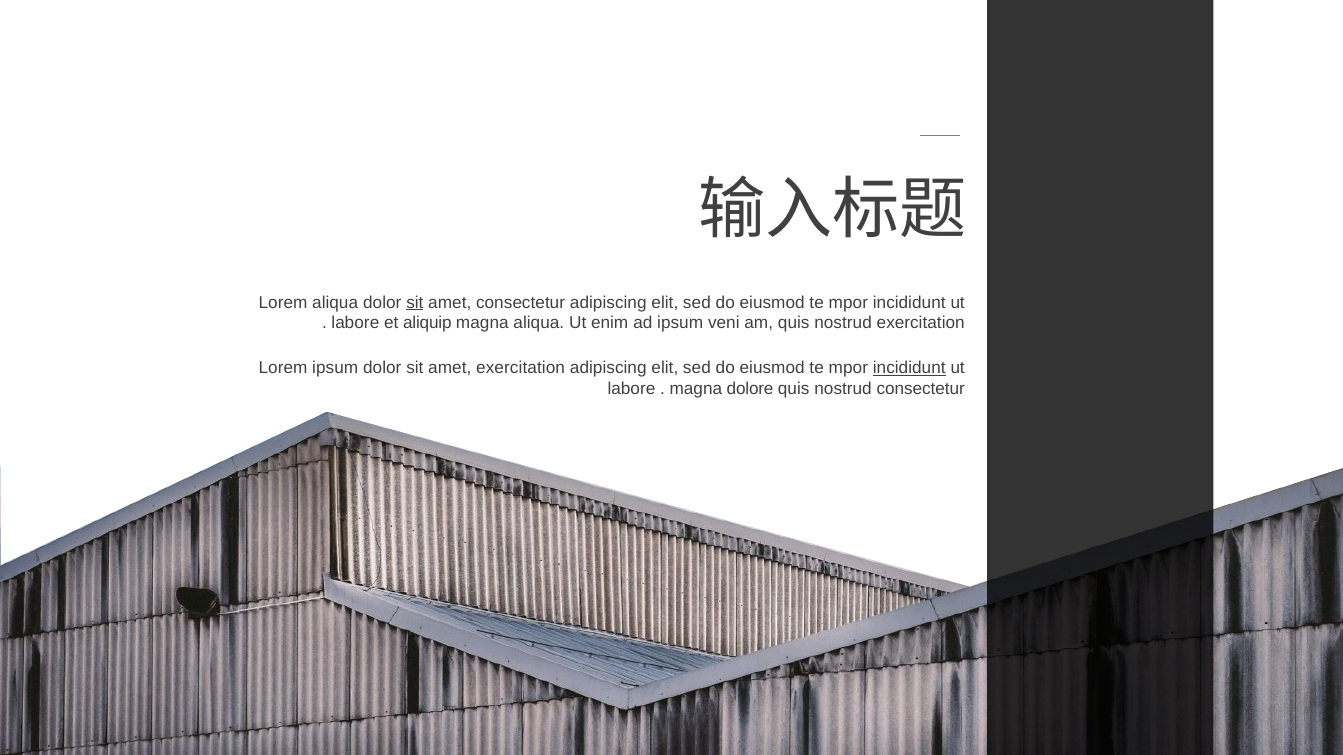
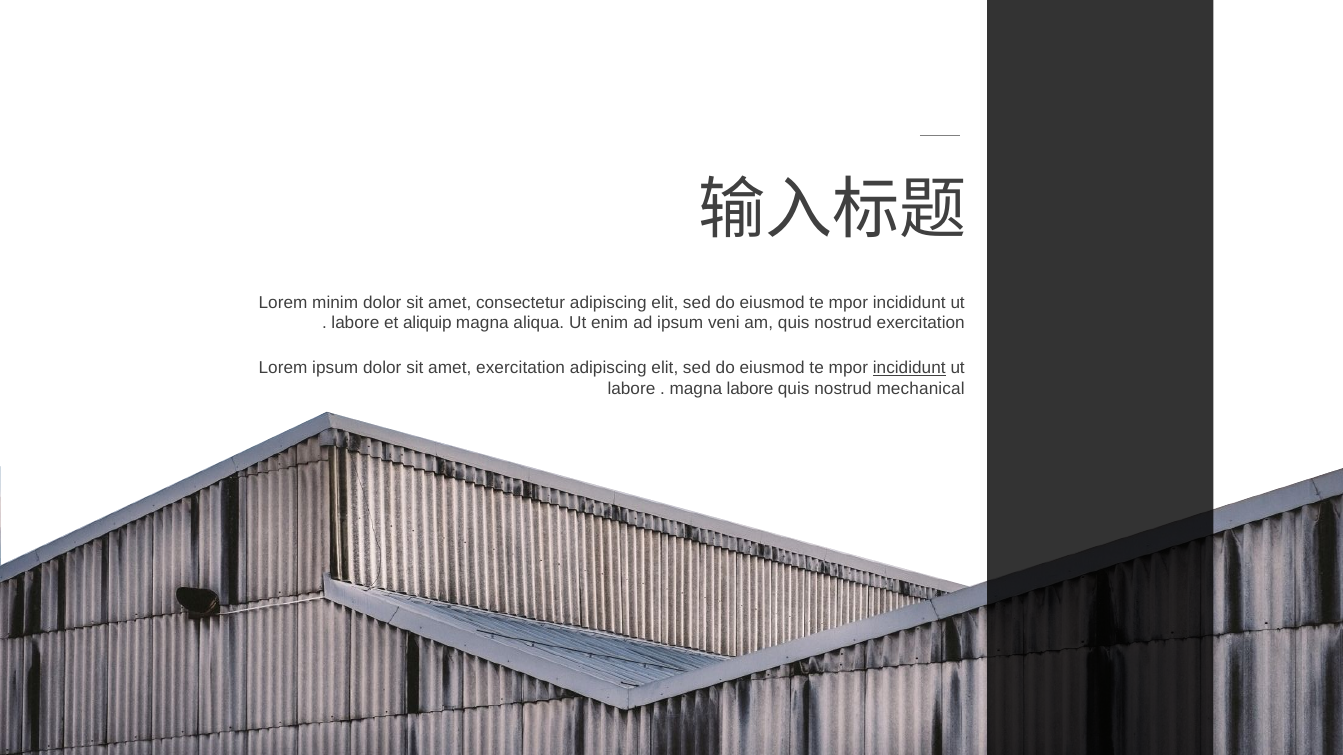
Lorem aliqua: aliqua -> minim (335, 303)
sit underline: present -> none (415, 303)
magna dolore: dolore -> labore (750, 389)
nostrud consectetur: consectetur -> mechanical (921, 389)
